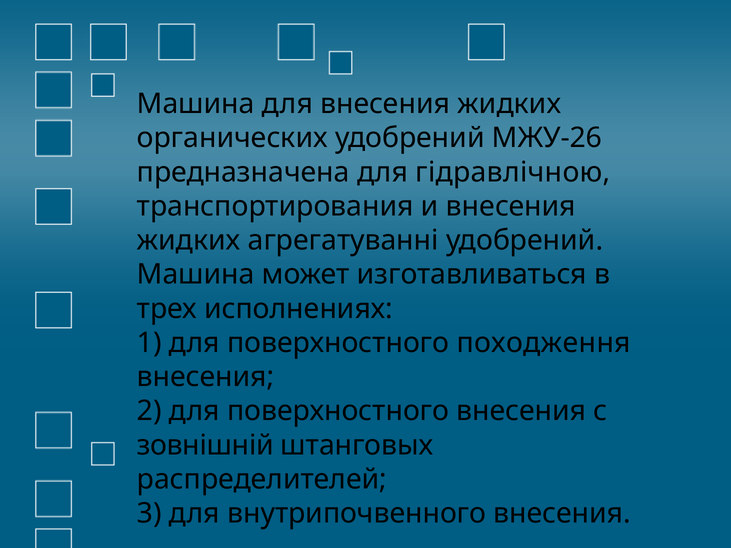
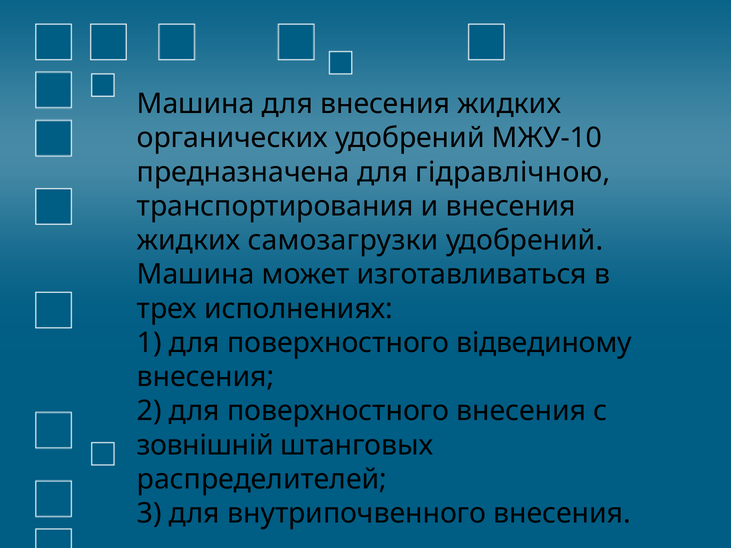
МЖУ-26: МЖУ-26 -> МЖУ-10 (547, 138)
агрегатуванні: агрегатуванні -> самозагрузки (343, 241)
походження: походження -> відвединому (544, 343)
